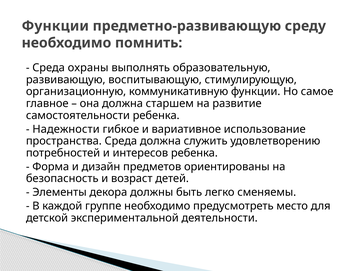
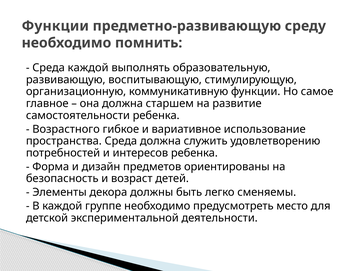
Среда охраны: охраны -> каждой (88, 68)
Надежности: Надежности -> Возрастного (66, 129)
